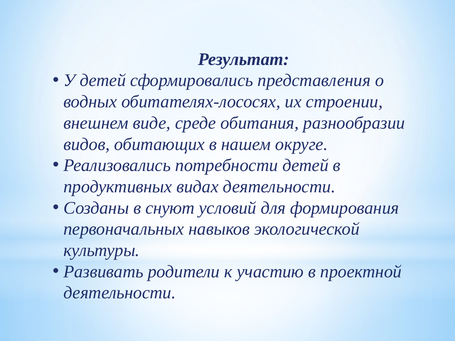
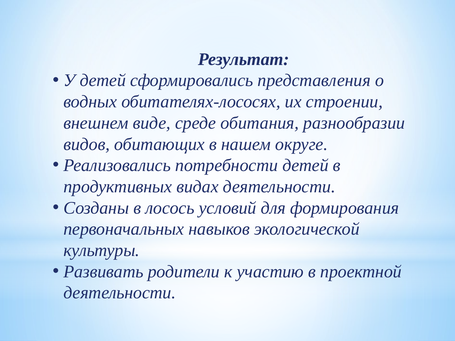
снуют: снуют -> лосось (170, 208)
